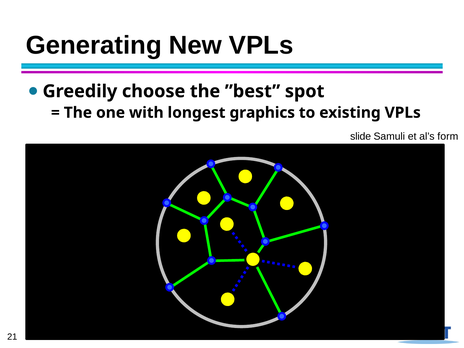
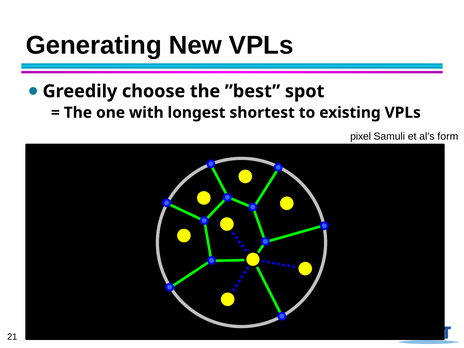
graphics: graphics -> shortest (262, 113)
slide: slide -> pixel (361, 137)
